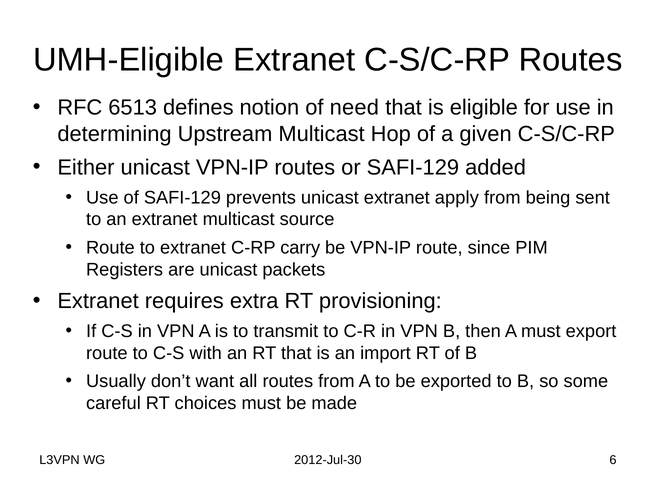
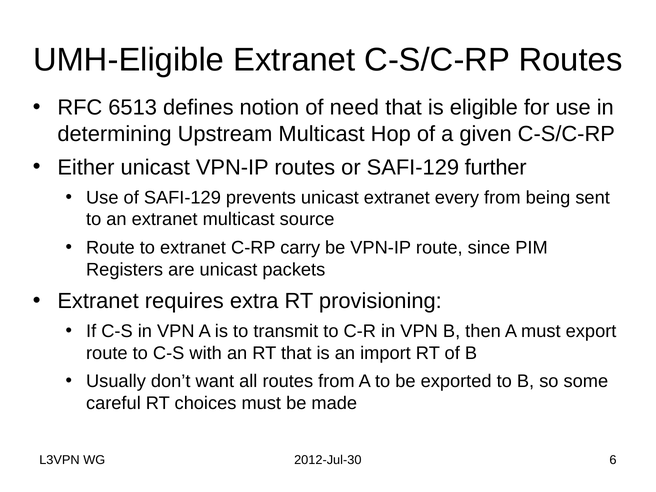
added: added -> further (496, 167)
apply: apply -> every (457, 198)
